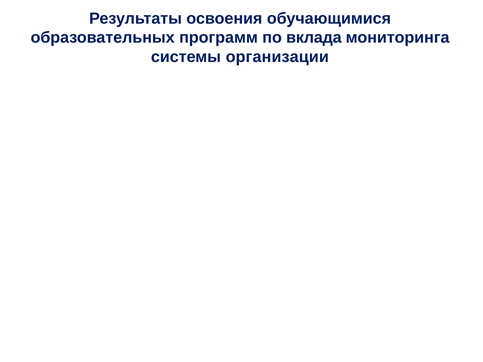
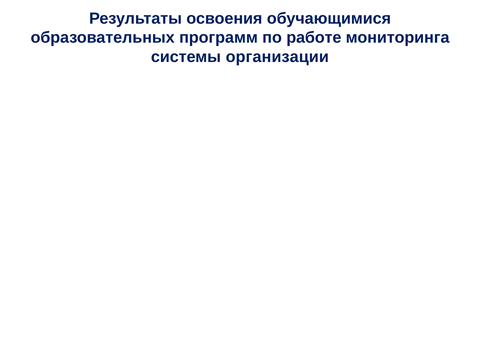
вклада: вклада -> работе (314, 38)
